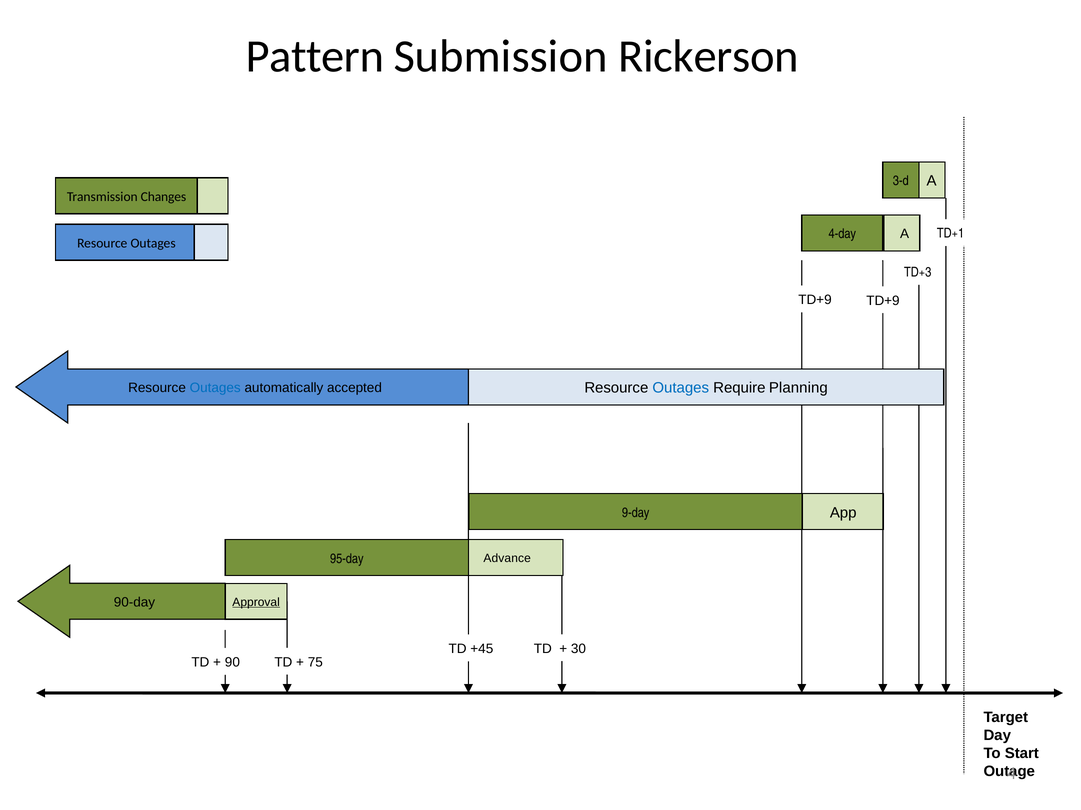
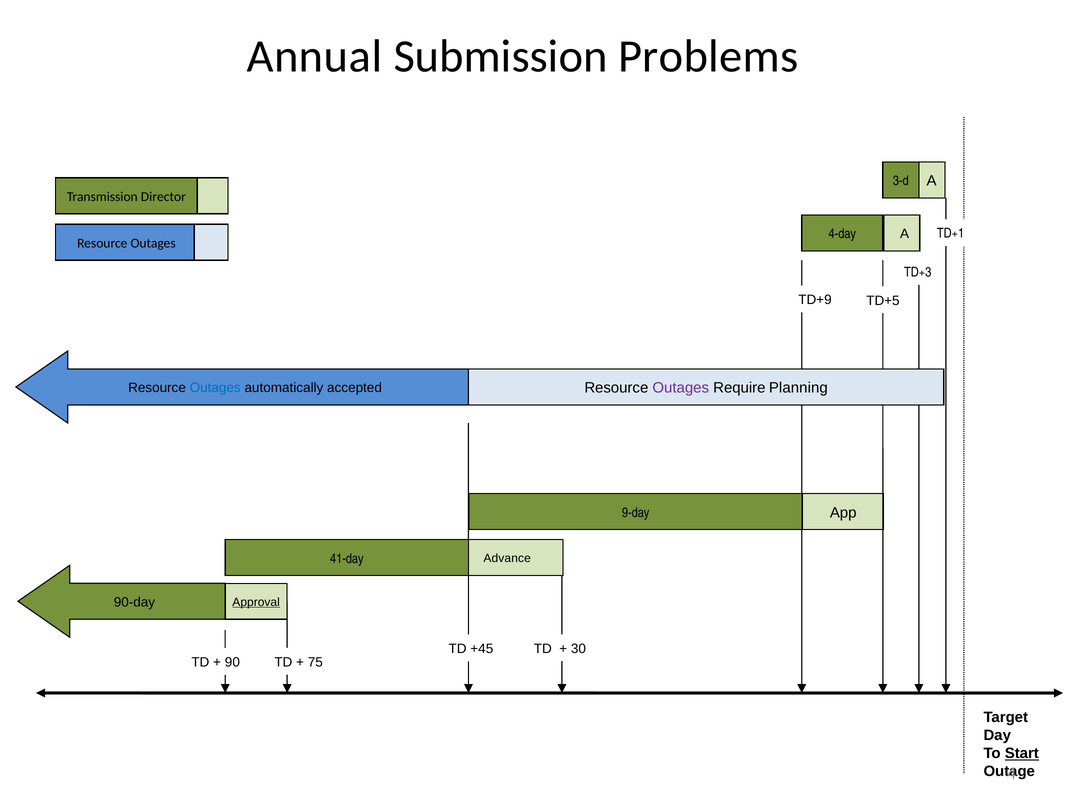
Pattern: Pattern -> Annual (314, 56)
Rickerson: Rickerson -> Problems (708, 56)
Changes: Changes -> Director (163, 197)
TD+9 TD+9: TD+9 -> TD+5 (883, 301)
Outages colour: blue -> purple (681, 388)
95-day: 95-day -> 41-day (347, 559)
Start underline: none -> present (1022, 754)
